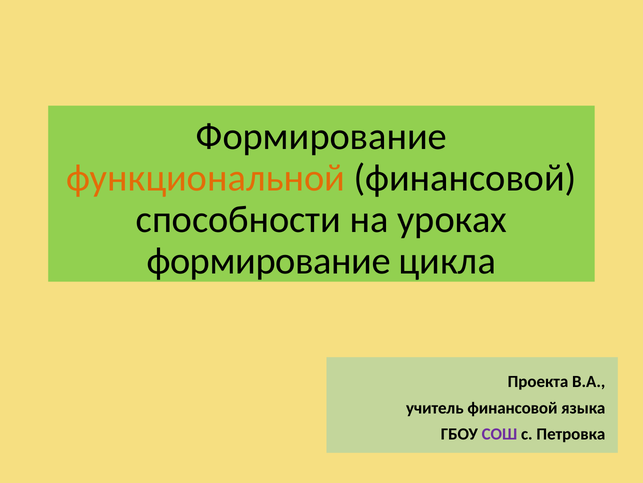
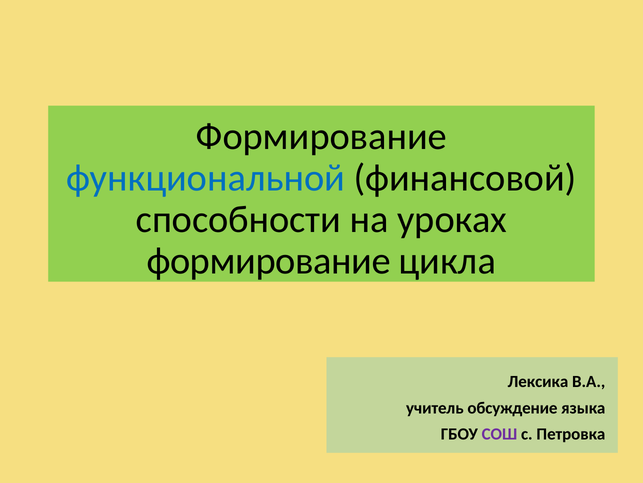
функциональной colour: orange -> blue (206, 178)
Проекта: Проекта -> Лексика (538, 381)
учитель финансовой: финансовой -> обсуждение (512, 407)
